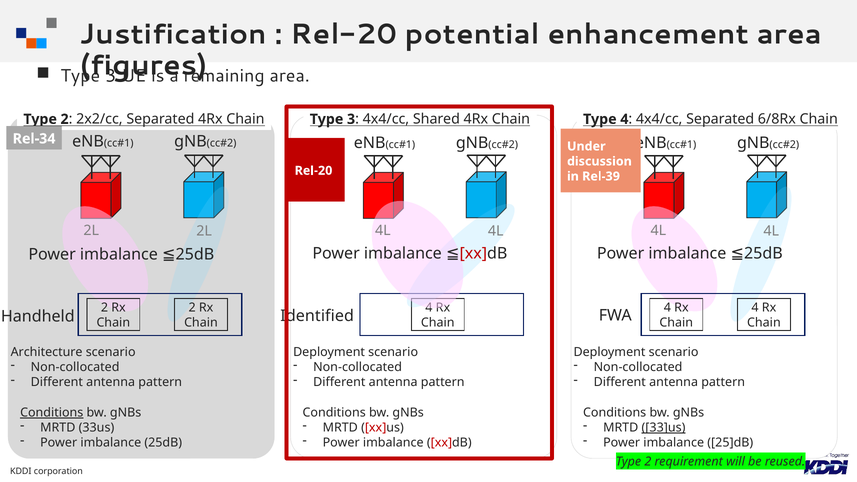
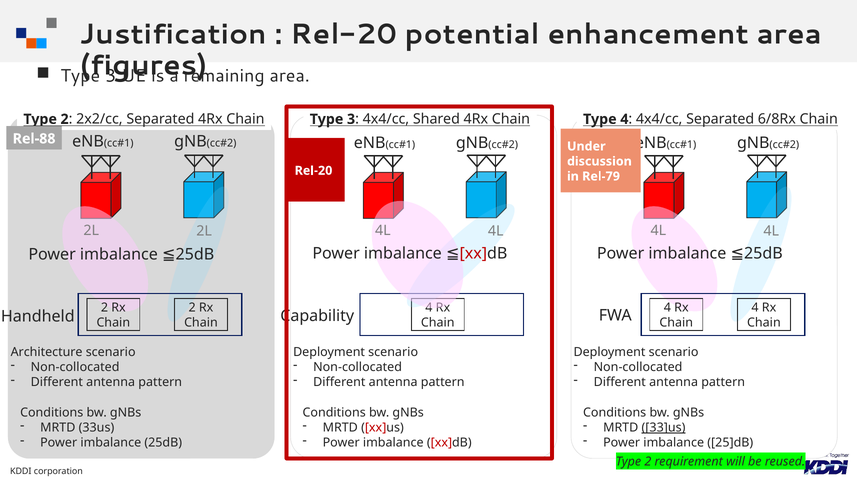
Rel-34: Rel-34 -> Rel-88 (34, 139)
Rel-39: Rel-39 -> Rel-79 (601, 176)
Identified: Identified -> Capability (317, 316)
Conditions underline: present -> none (52, 413)
